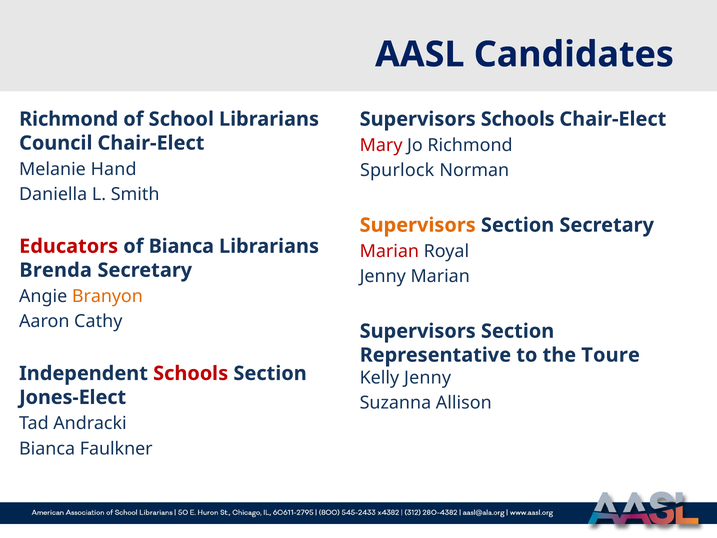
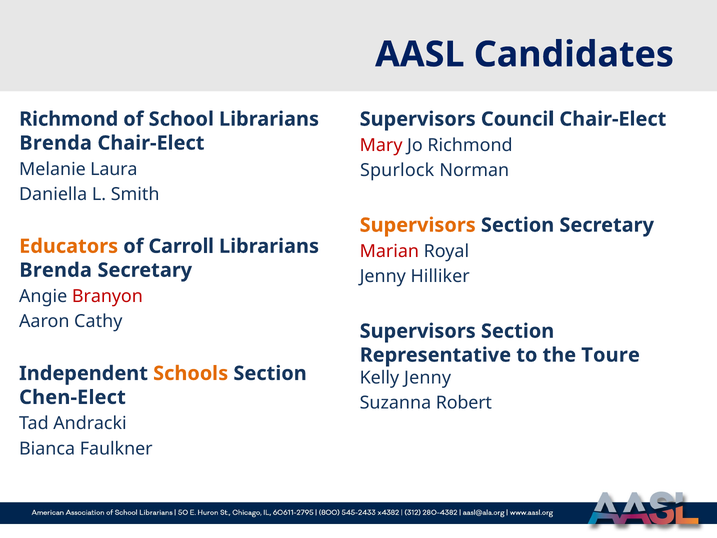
Supervisors Schools: Schools -> Council (518, 119)
Council: Council -> Brenda (56, 143)
Hand: Hand -> Laura (114, 169)
Educators colour: red -> orange (69, 246)
of Bianca: Bianca -> Carroll (181, 246)
Jenny Marian: Marian -> Hilliker (440, 276)
Branyon colour: orange -> red (107, 296)
Schools colour: red -> orange (191, 373)
Jones-Elect: Jones-Elect -> Chen-Elect (72, 397)
Allison: Allison -> Robert (464, 403)
